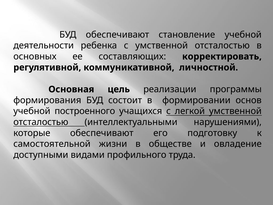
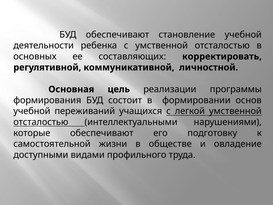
построенного: построенного -> переживаний (85, 111)
